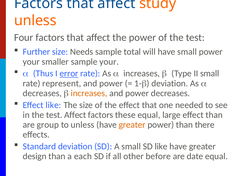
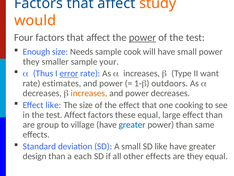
unless: unless -> would (35, 20)
power underline: none -> present (142, 37)
Further: Further -> Enough (36, 52)
total: total -> cook (132, 52)
your: your -> they (31, 61)
II small: small -> want (210, 73)
represent: represent -> estimates (62, 83)
1-b deviation: deviation -> outdoors (170, 83)
needed: needed -> cooking (189, 105)
to unless: unless -> village (83, 124)
greater colour: orange -> blue (132, 124)
there: there -> same (205, 124)
other before: before -> effects (158, 156)
are date: date -> they (195, 156)
